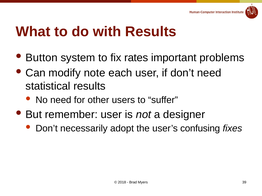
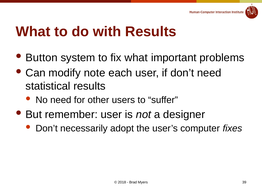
fix rates: rates -> what (136, 58)
confusing: confusing -> computer (200, 129)
